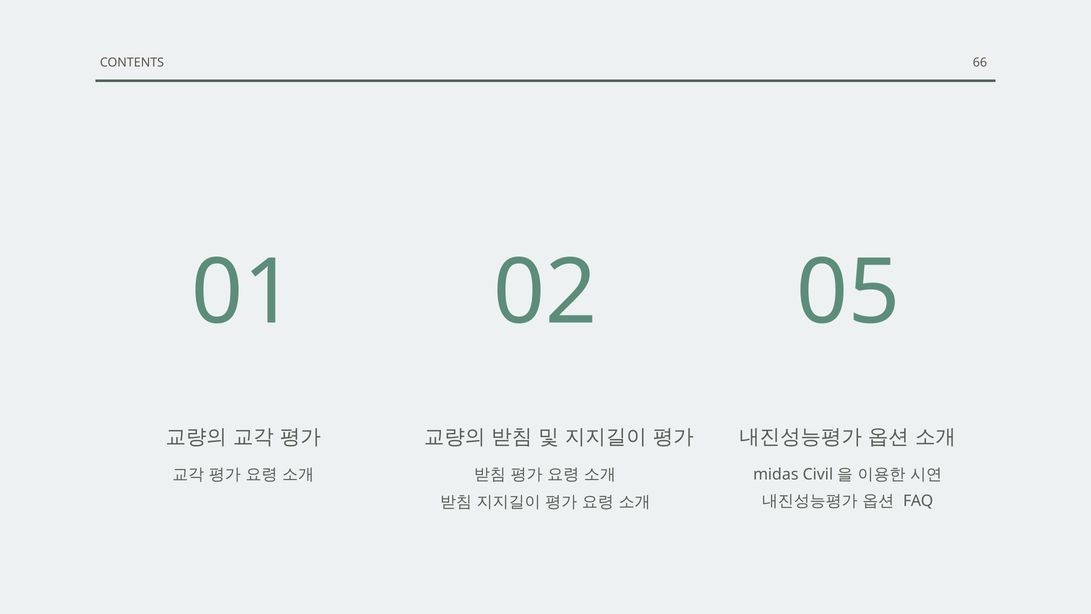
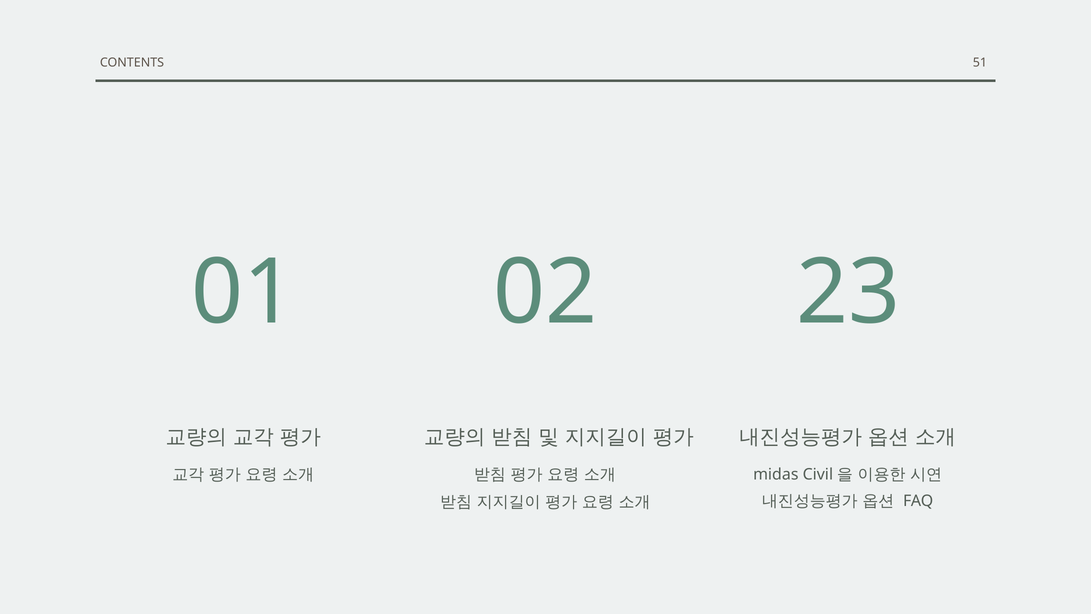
66: 66 -> 51 (980, 63)
05: 05 -> 23 (848, 293)
